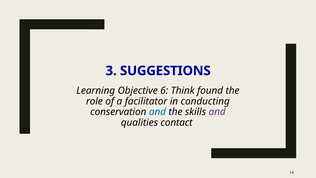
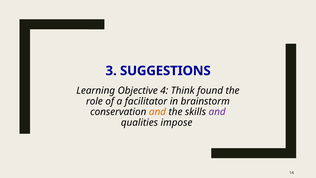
6: 6 -> 4 (164, 90)
conducting: conducting -> brainstorm (205, 101)
and colour: blue -> orange (157, 112)
contact: contact -> impose (176, 122)
